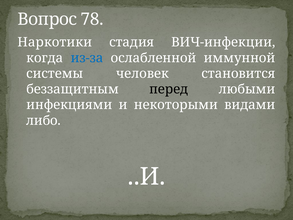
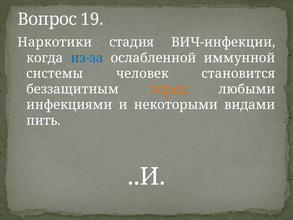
78: 78 -> 19 (92, 19)
перед colour: black -> orange (169, 89)
либо: либо -> пить (43, 120)
